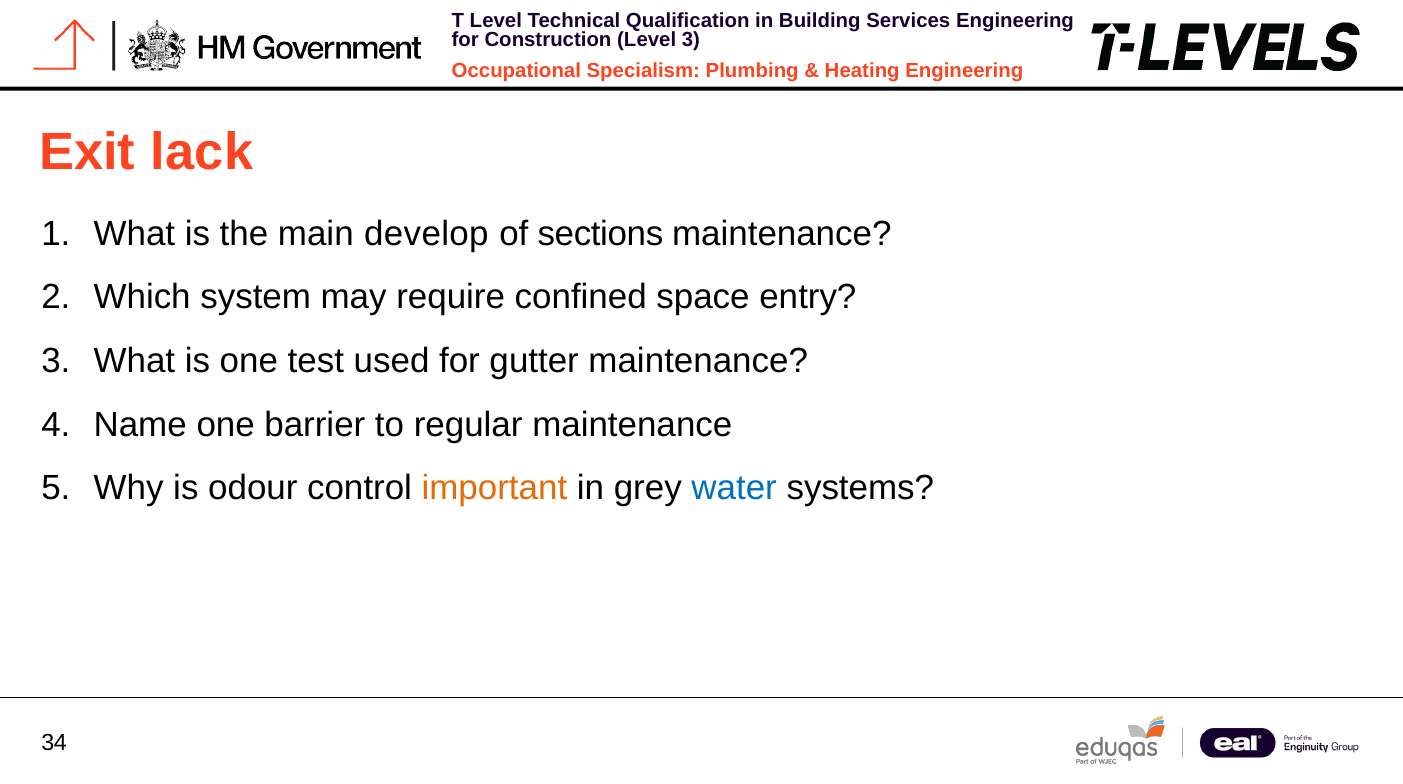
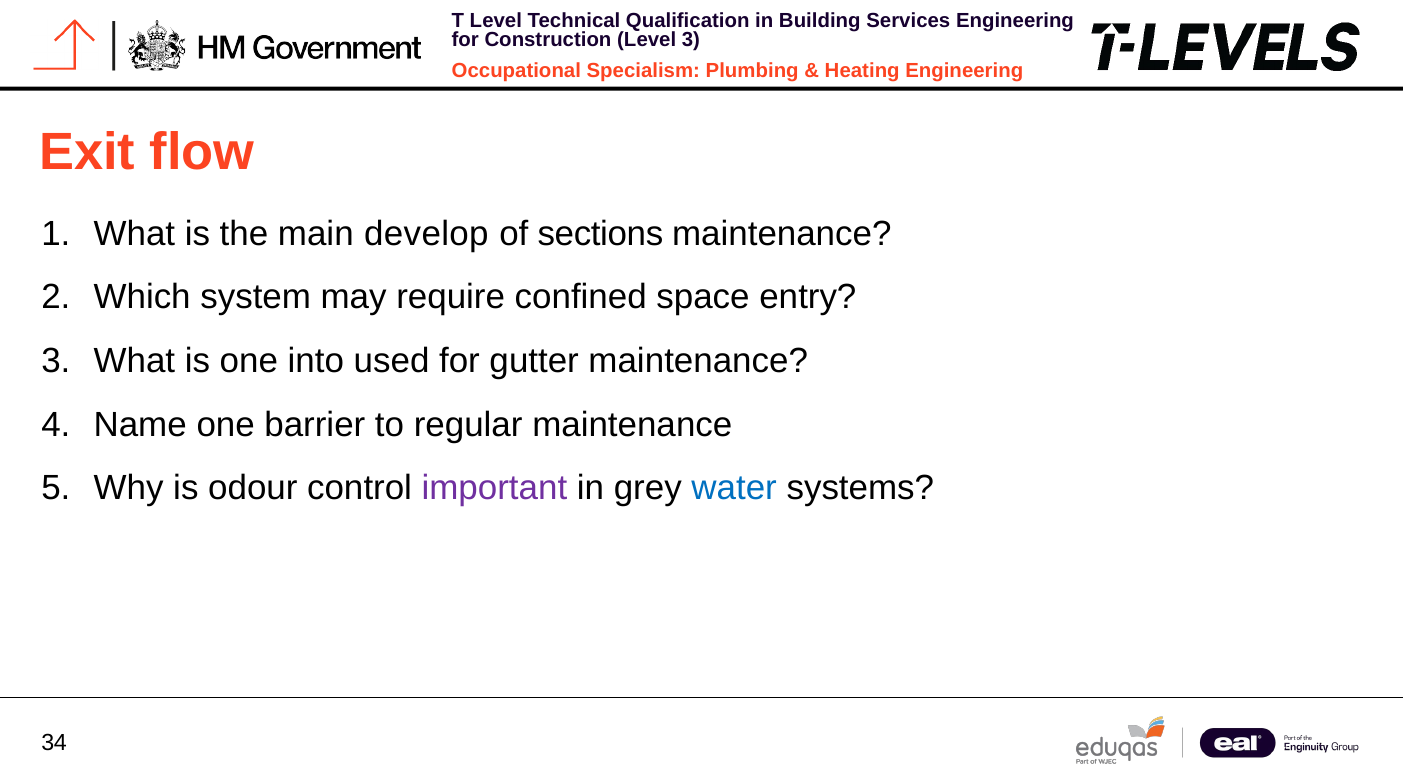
lack: lack -> flow (202, 152)
test: test -> into (316, 361)
important colour: orange -> purple (494, 488)
